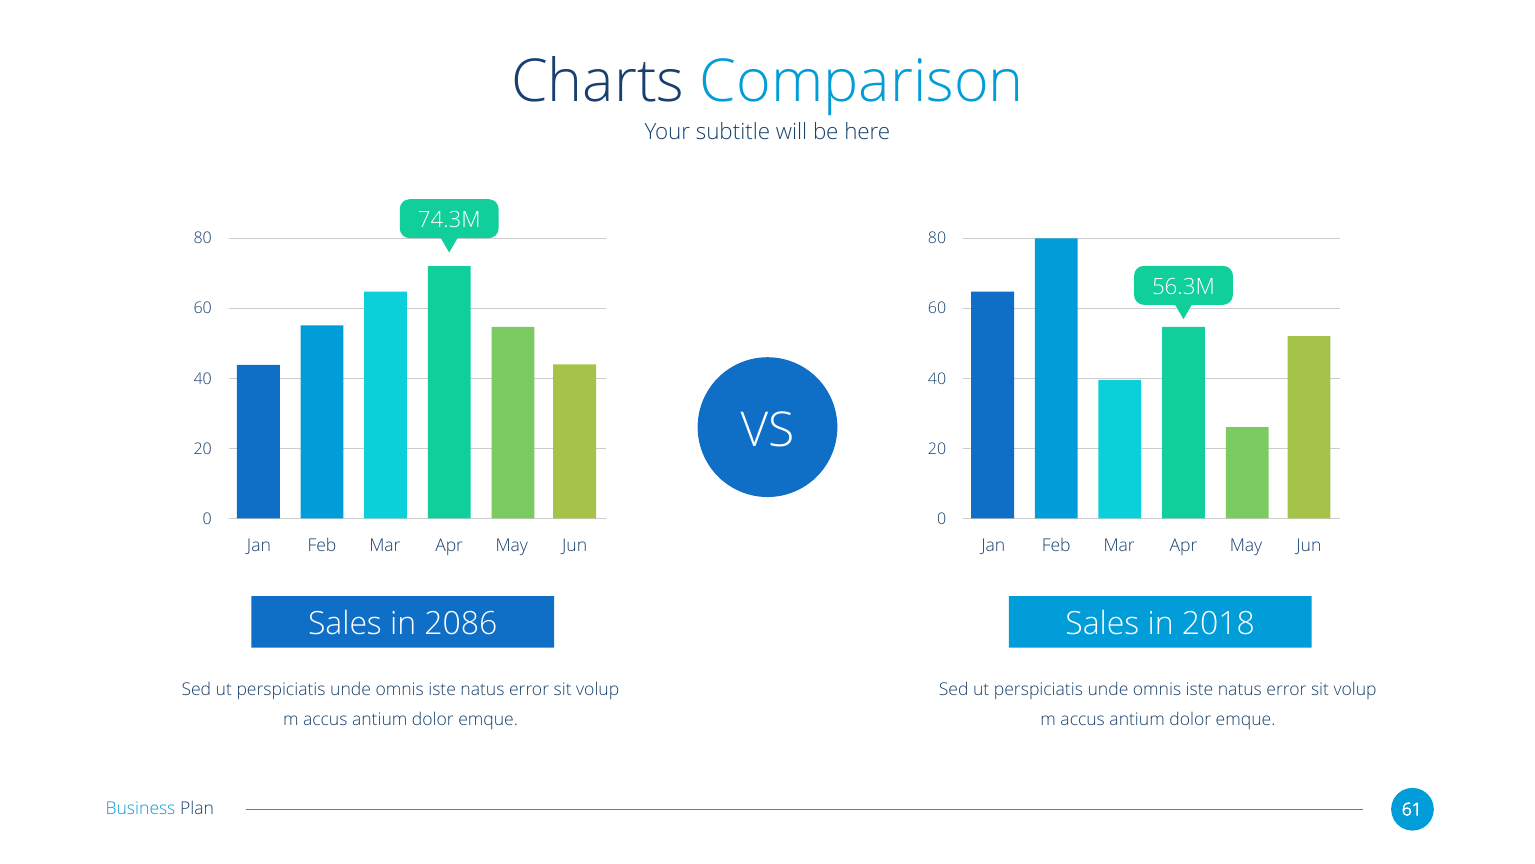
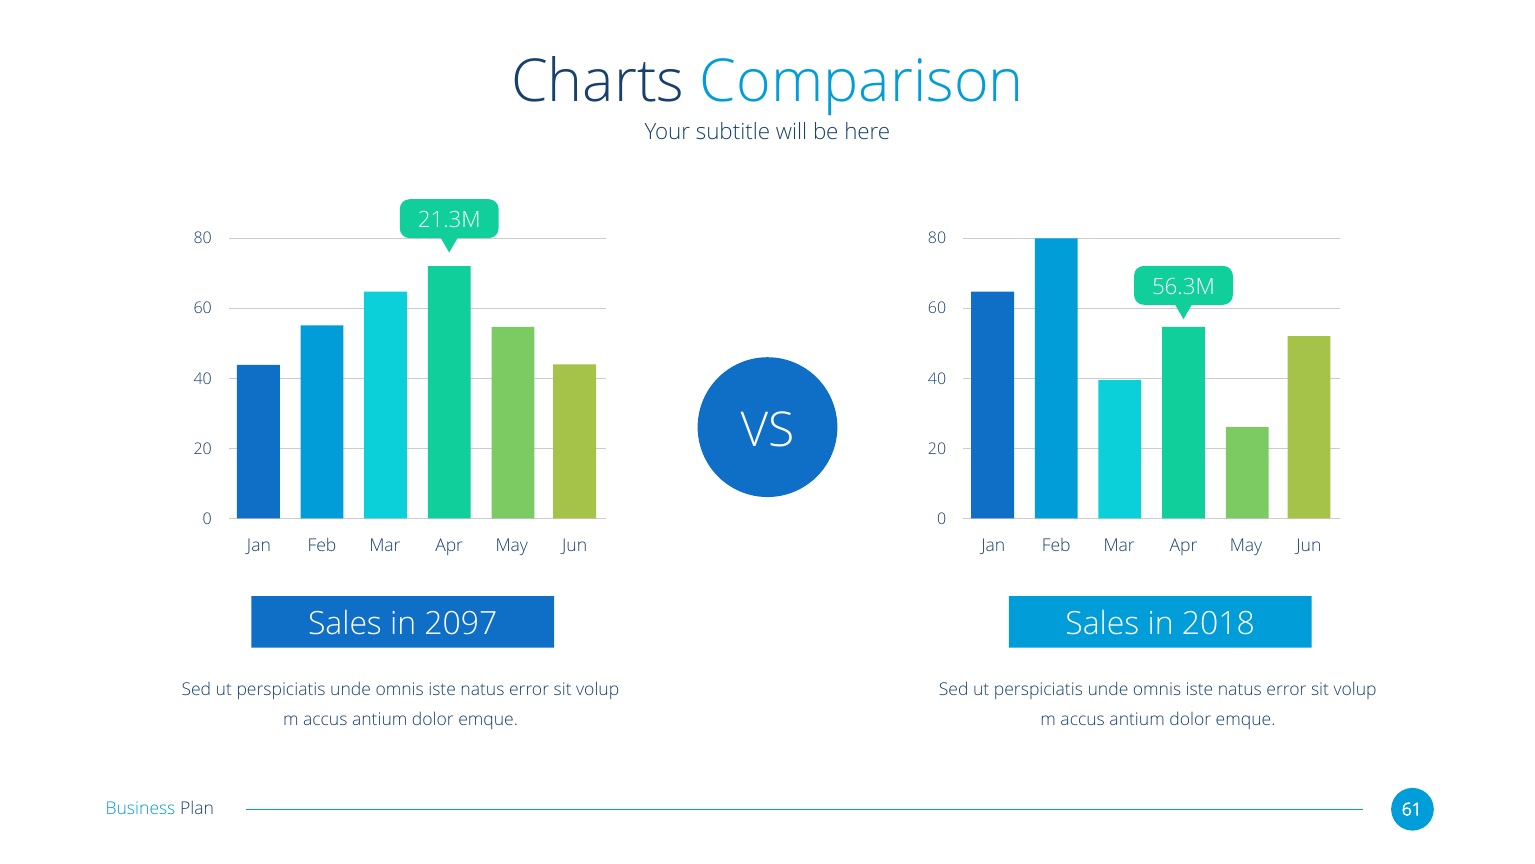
74.3M: 74.3M -> 21.3M (449, 220)
2086: 2086 -> 2097 (461, 624)
